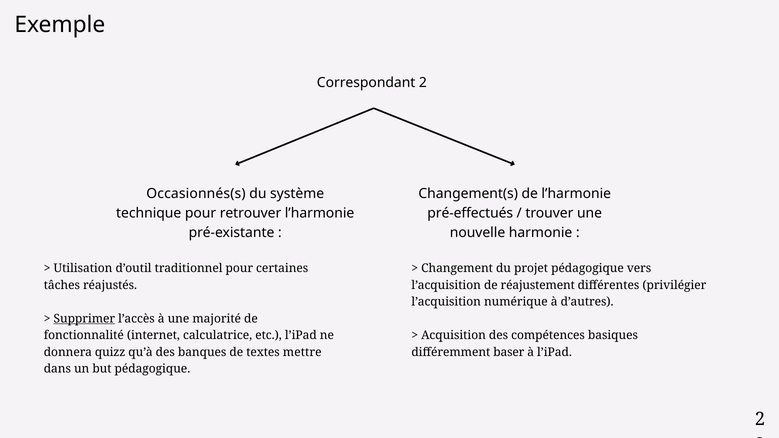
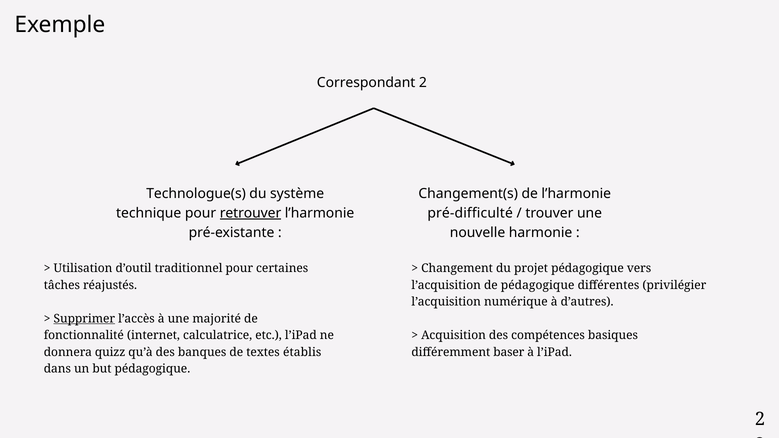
Occasionnés(s: Occasionnés(s -> Technologue(s (196, 194)
retrouver underline: none -> present (251, 213)
pré-effectués: pré-effectués -> pré-difficulté (470, 213)
de réajustement: réajustement -> pédagogique (538, 285)
mettre: mettre -> établis (302, 352)
